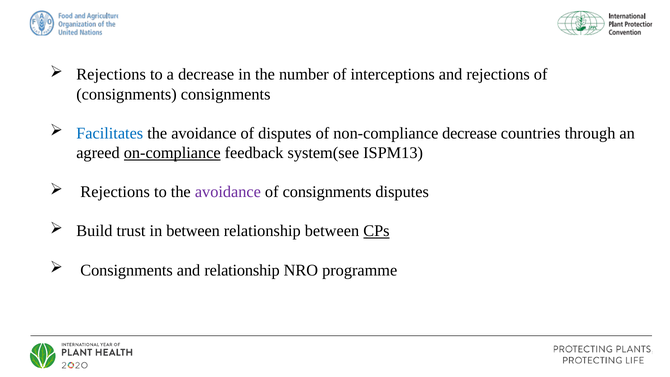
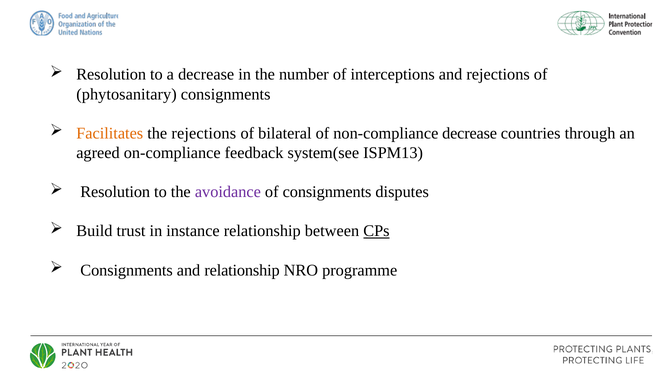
Rejections: Rejections -> Resolution (111, 75)
consignments: consignments -> phytosanitary (126, 94)
Facilitates colour: blue -> orange (110, 133)
avoidance: avoidance -> rejections (204, 133)
of disputes: disputes -> bilateral (285, 133)
on-compliance underline: present -> none (172, 153)
Rejections: Rejections -> Resolution (115, 192)
in between: between -> instance (193, 231)
